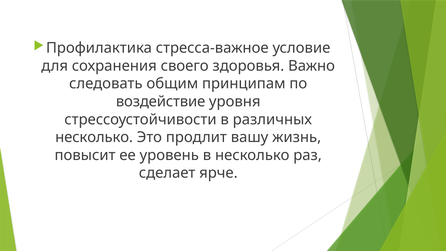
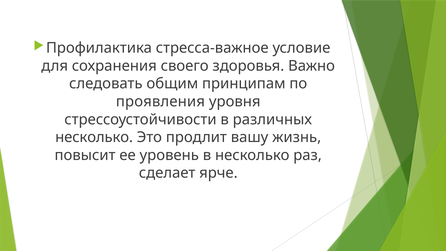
воздействие: воздействие -> проявления (160, 102)
